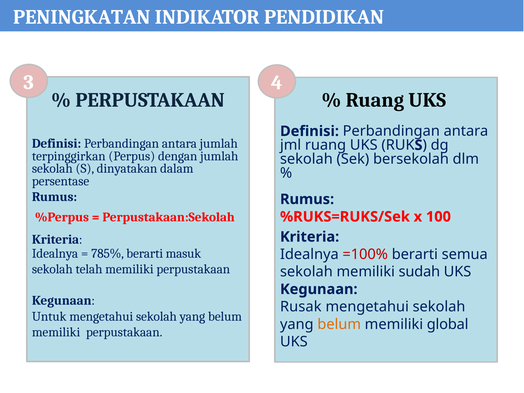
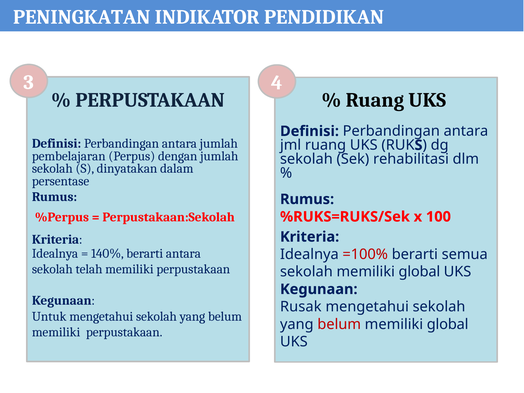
terpinggirkan: terpinggirkan -> pembelajaran (69, 156)
bersekolah: bersekolah -> rehabilitasi (411, 159)
785%: 785% -> 140% (107, 253)
berarti masuk: masuk -> antara (183, 253)
sekolah memiliki sudah: sudah -> global (419, 272)
belum colour: orange -> red (339, 324)
